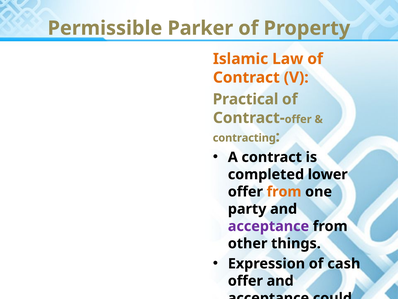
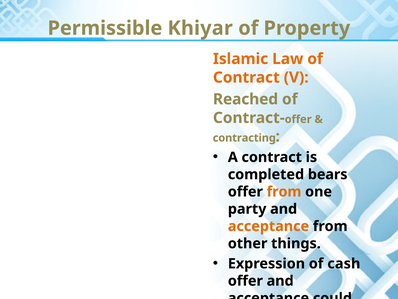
Parker: Parker -> Khiyar (200, 28)
Practical: Practical -> Reached (246, 99)
lower: lower -> bears (328, 174)
acceptance colour: purple -> orange (268, 226)
